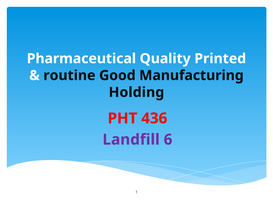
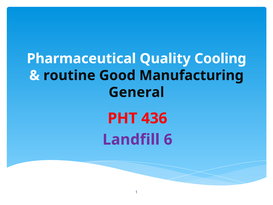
Printed: Printed -> Cooling (220, 59)
Holding: Holding -> General (136, 92)
